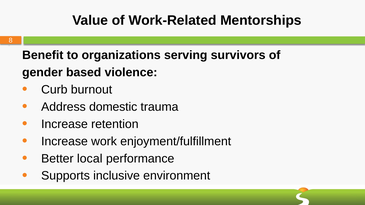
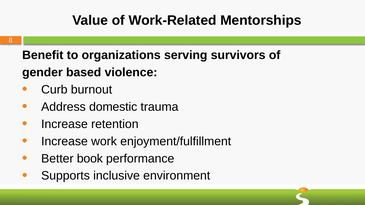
local: local -> book (90, 159)
